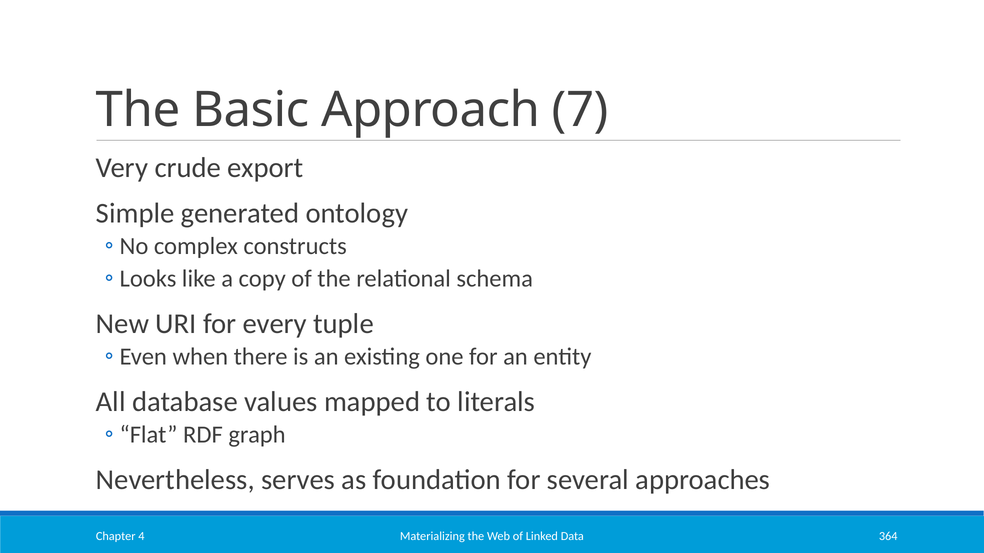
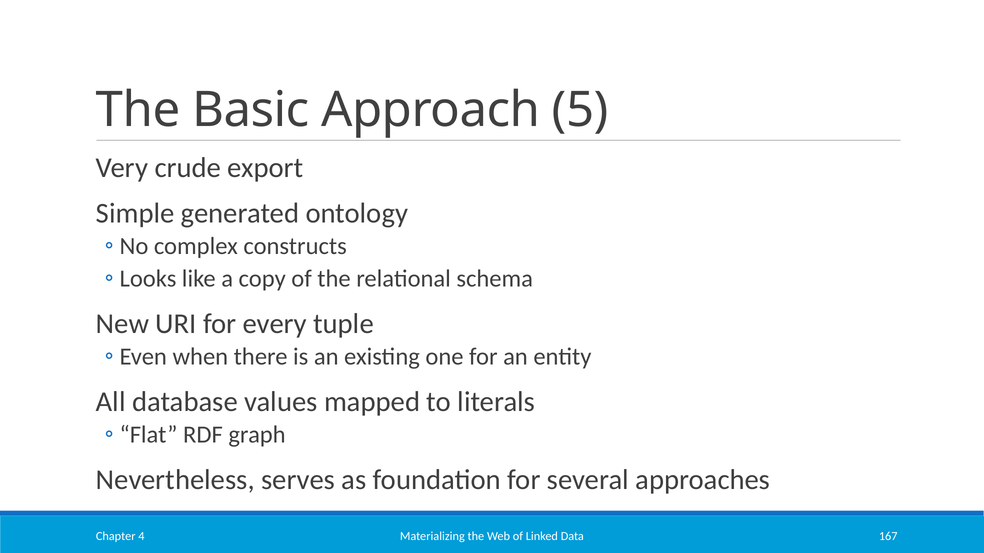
7: 7 -> 5 (580, 110)
364: 364 -> 167 (888, 537)
